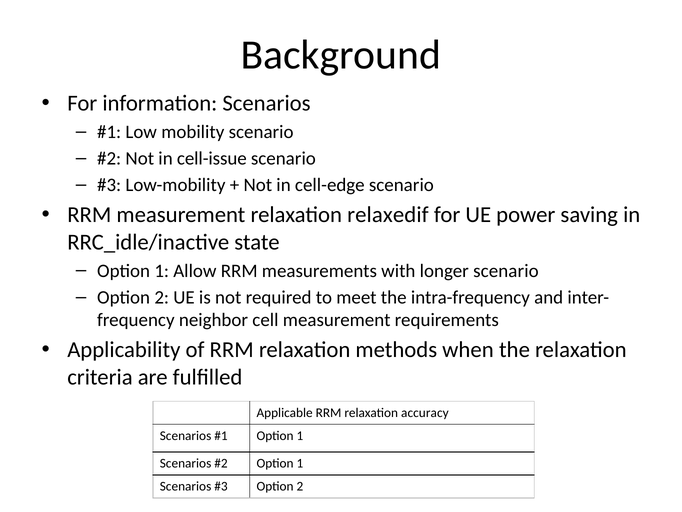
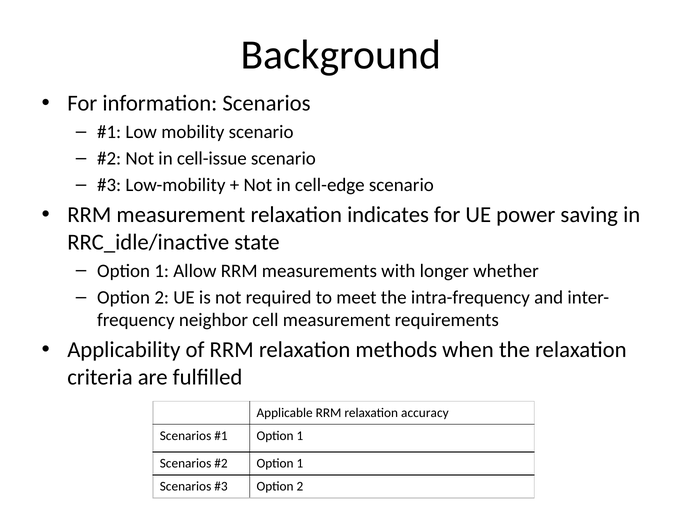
relaxedif: relaxedif -> indicates (388, 215)
longer scenario: scenario -> whether (506, 271)
